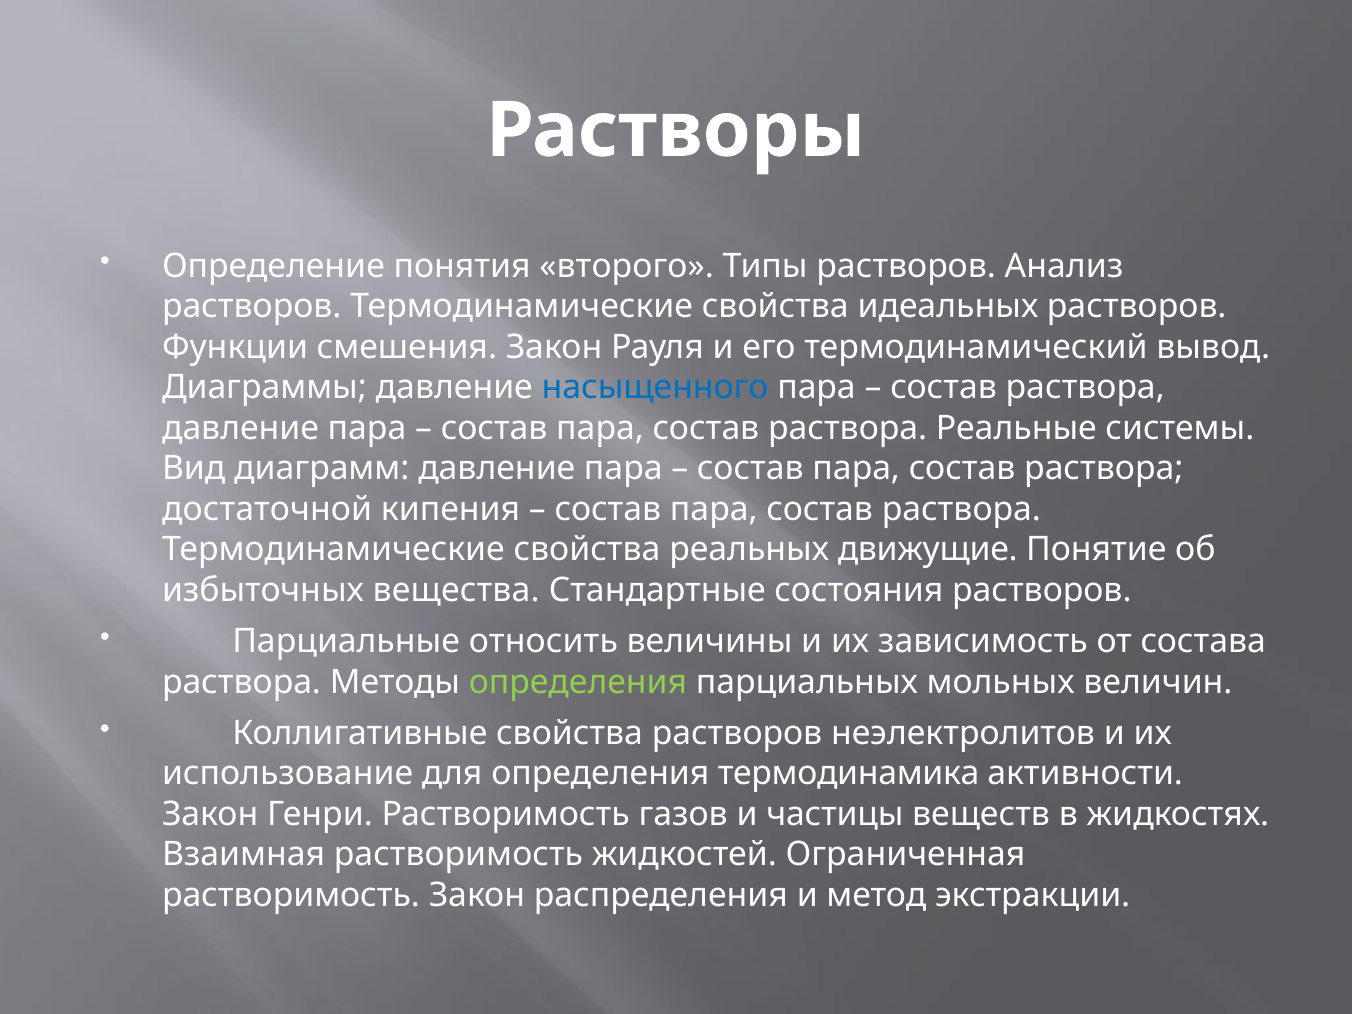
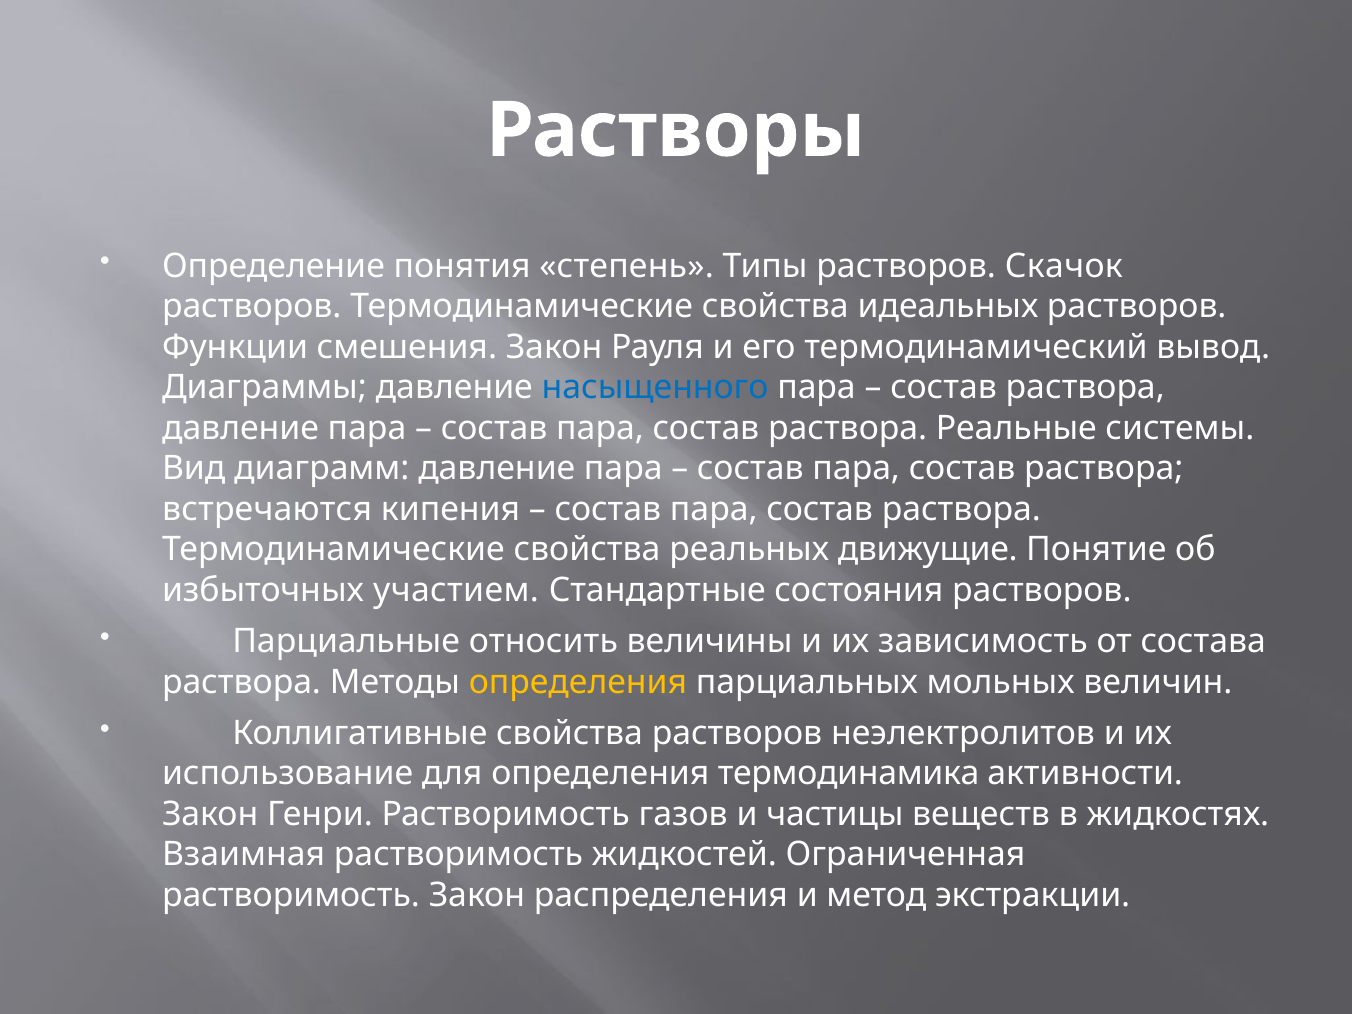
второго: второго -> степень (627, 266)
Анализ: Анализ -> Скачок (1064, 266)
достаточной: достаточной -> встречаются (267, 509)
вещества: вещества -> участием (456, 590)
определения colour: light green -> yellow (578, 682)
